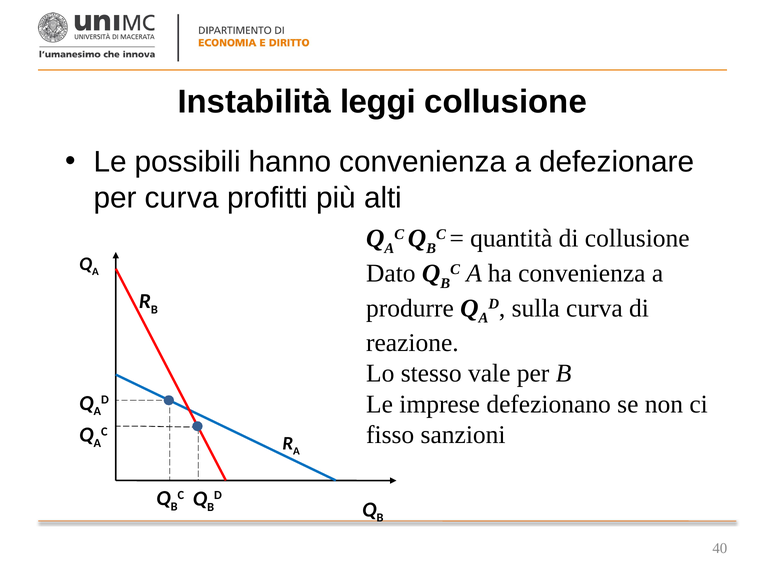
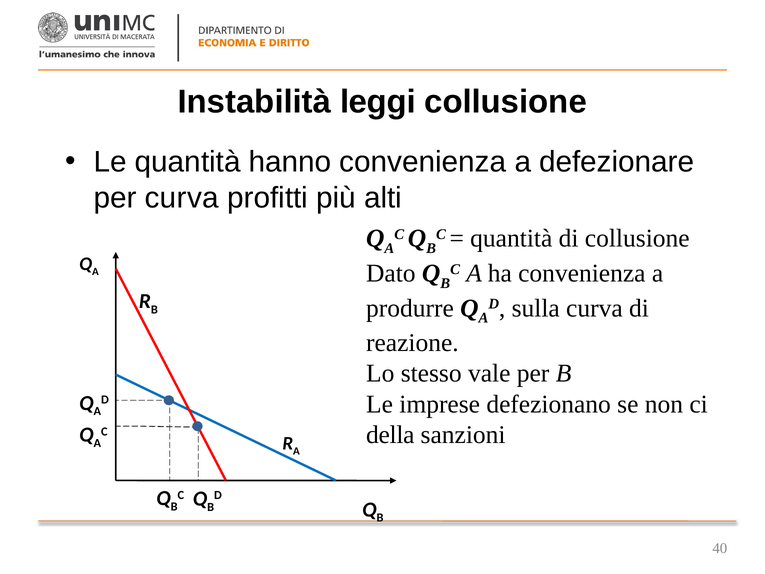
Le possibili: possibili -> quantità (188, 162)
fisso: fisso -> della (390, 435)
